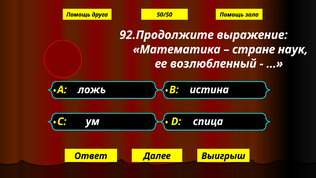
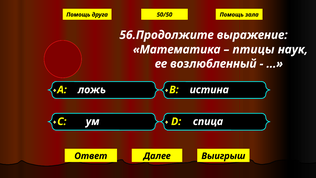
92.Продолжите: 92.Продолжите -> 56.Продолжите (167, 35)
стране: стране -> птицы (254, 49)
